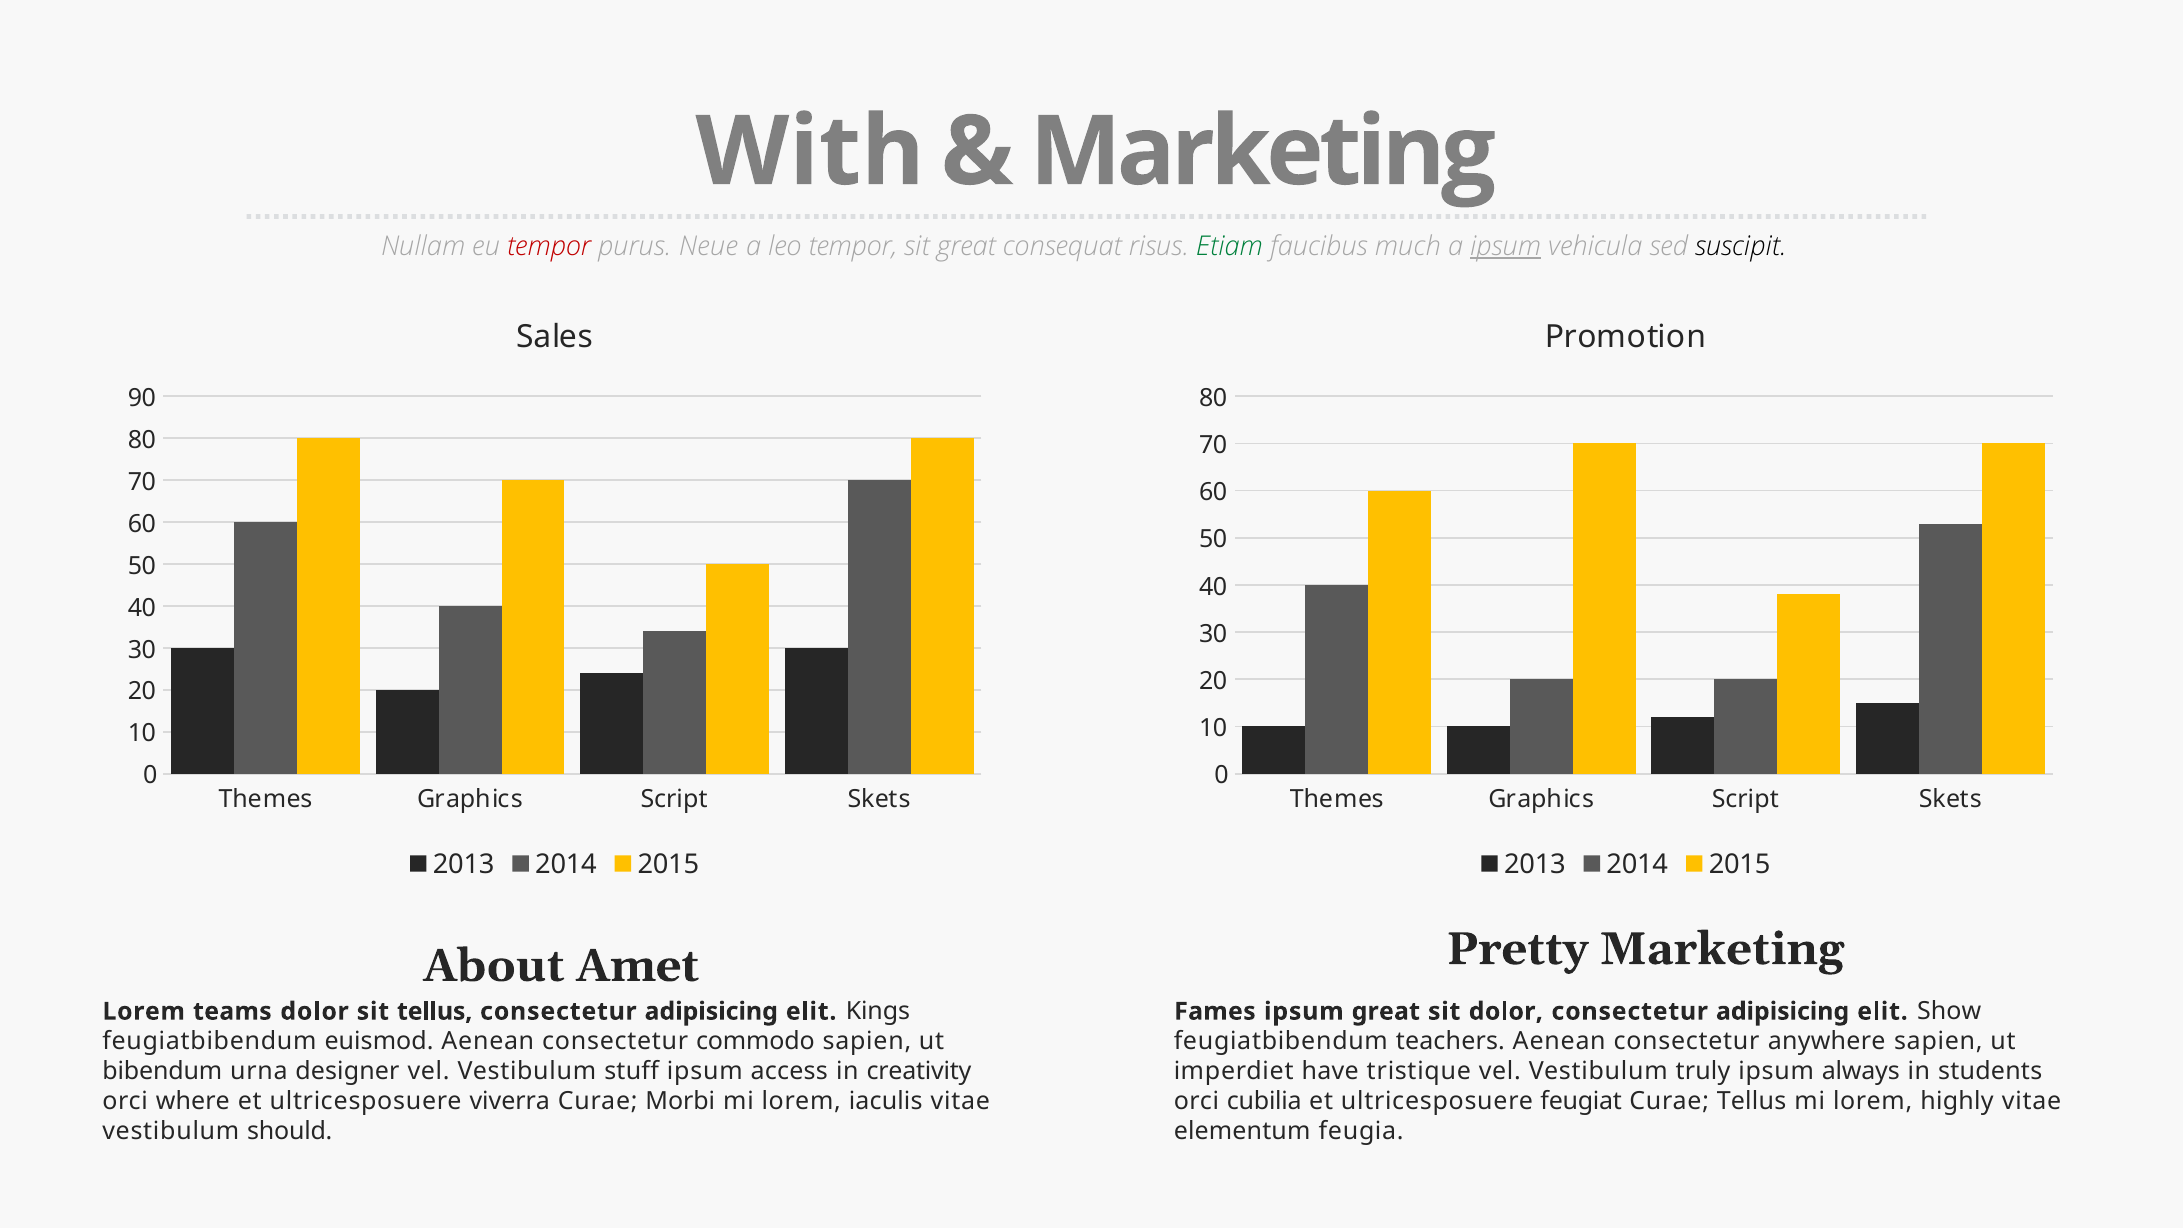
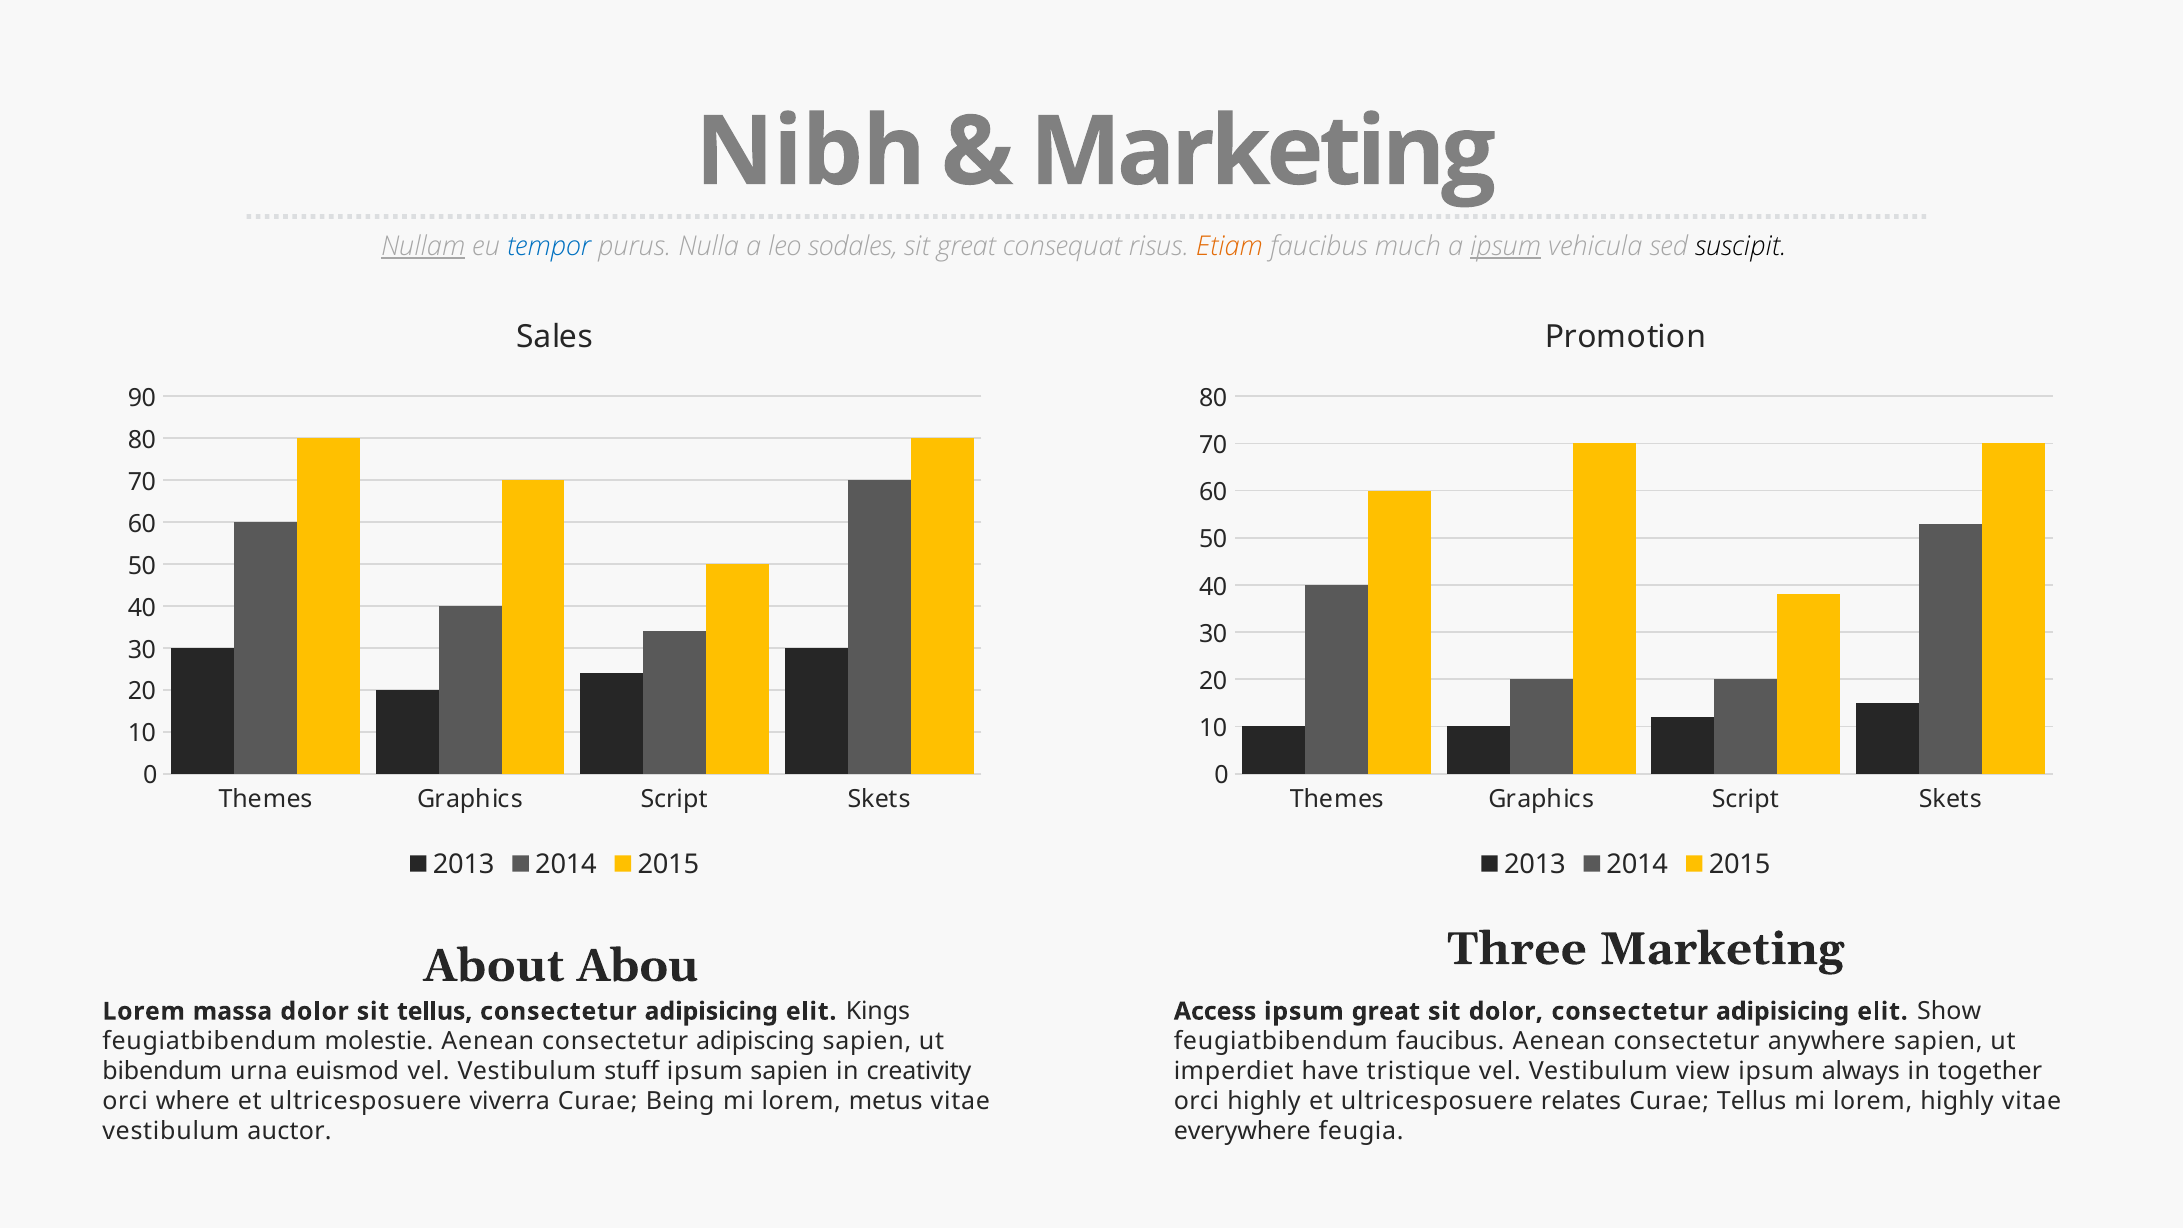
With: With -> Nibh (811, 152)
Nullam underline: none -> present (423, 246)
tempor colour: red -> blue (549, 246)
Neue: Neue -> Nulla (709, 246)
leo tempor: tempor -> sodales (853, 246)
Etiam colour: green -> orange (1229, 246)
Pretty: Pretty -> Three (1517, 949)
Amet: Amet -> Abou (638, 966)
teams: teams -> massa (232, 1011)
Fames: Fames -> Access (1215, 1011)
euismod: euismod -> molestie (379, 1041)
commodo: commodo -> adipiscing (755, 1041)
feugiatbibendum teachers: teachers -> faucibus (1450, 1041)
designer: designer -> euismod (347, 1071)
ipsum access: access -> sapien (789, 1071)
truly: truly -> view (1703, 1071)
students: students -> together (1990, 1071)
Morbi: Morbi -> Being (680, 1101)
iaculis: iaculis -> metus (886, 1101)
orci cubilia: cubilia -> highly (1264, 1101)
feugiat: feugiat -> relates (1581, 1101)
should: should -> auctor (290, 1131)
elementum: elementum -> everywhere (1242, 1131)
